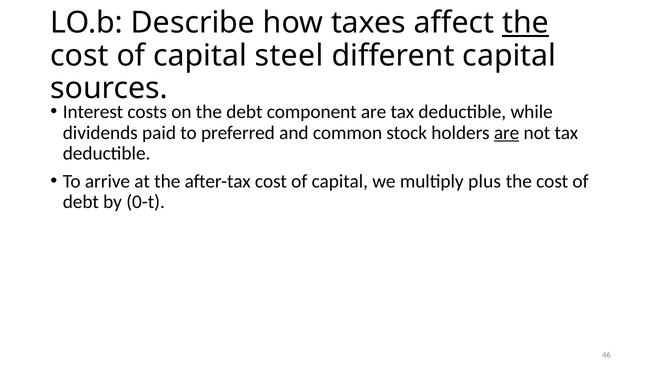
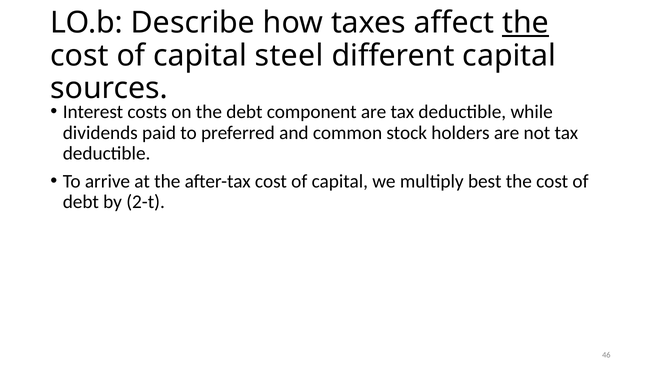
are underline: present -> none (507, 133)
plus: plus -> best (485, 181)
0-t: 0-t -> 2-t (146, 202)
